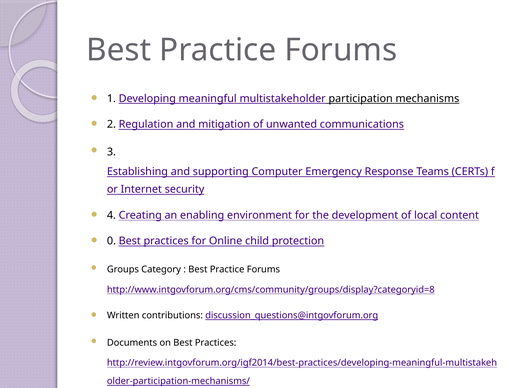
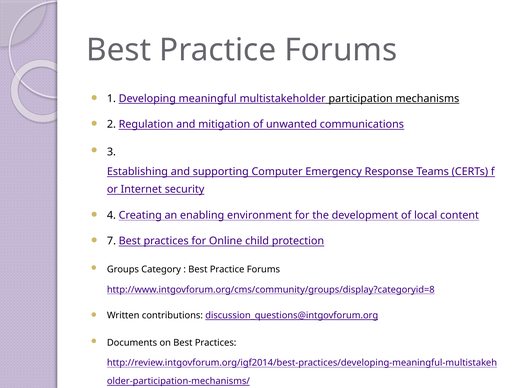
0: 0 -> 7 (111, 241)
